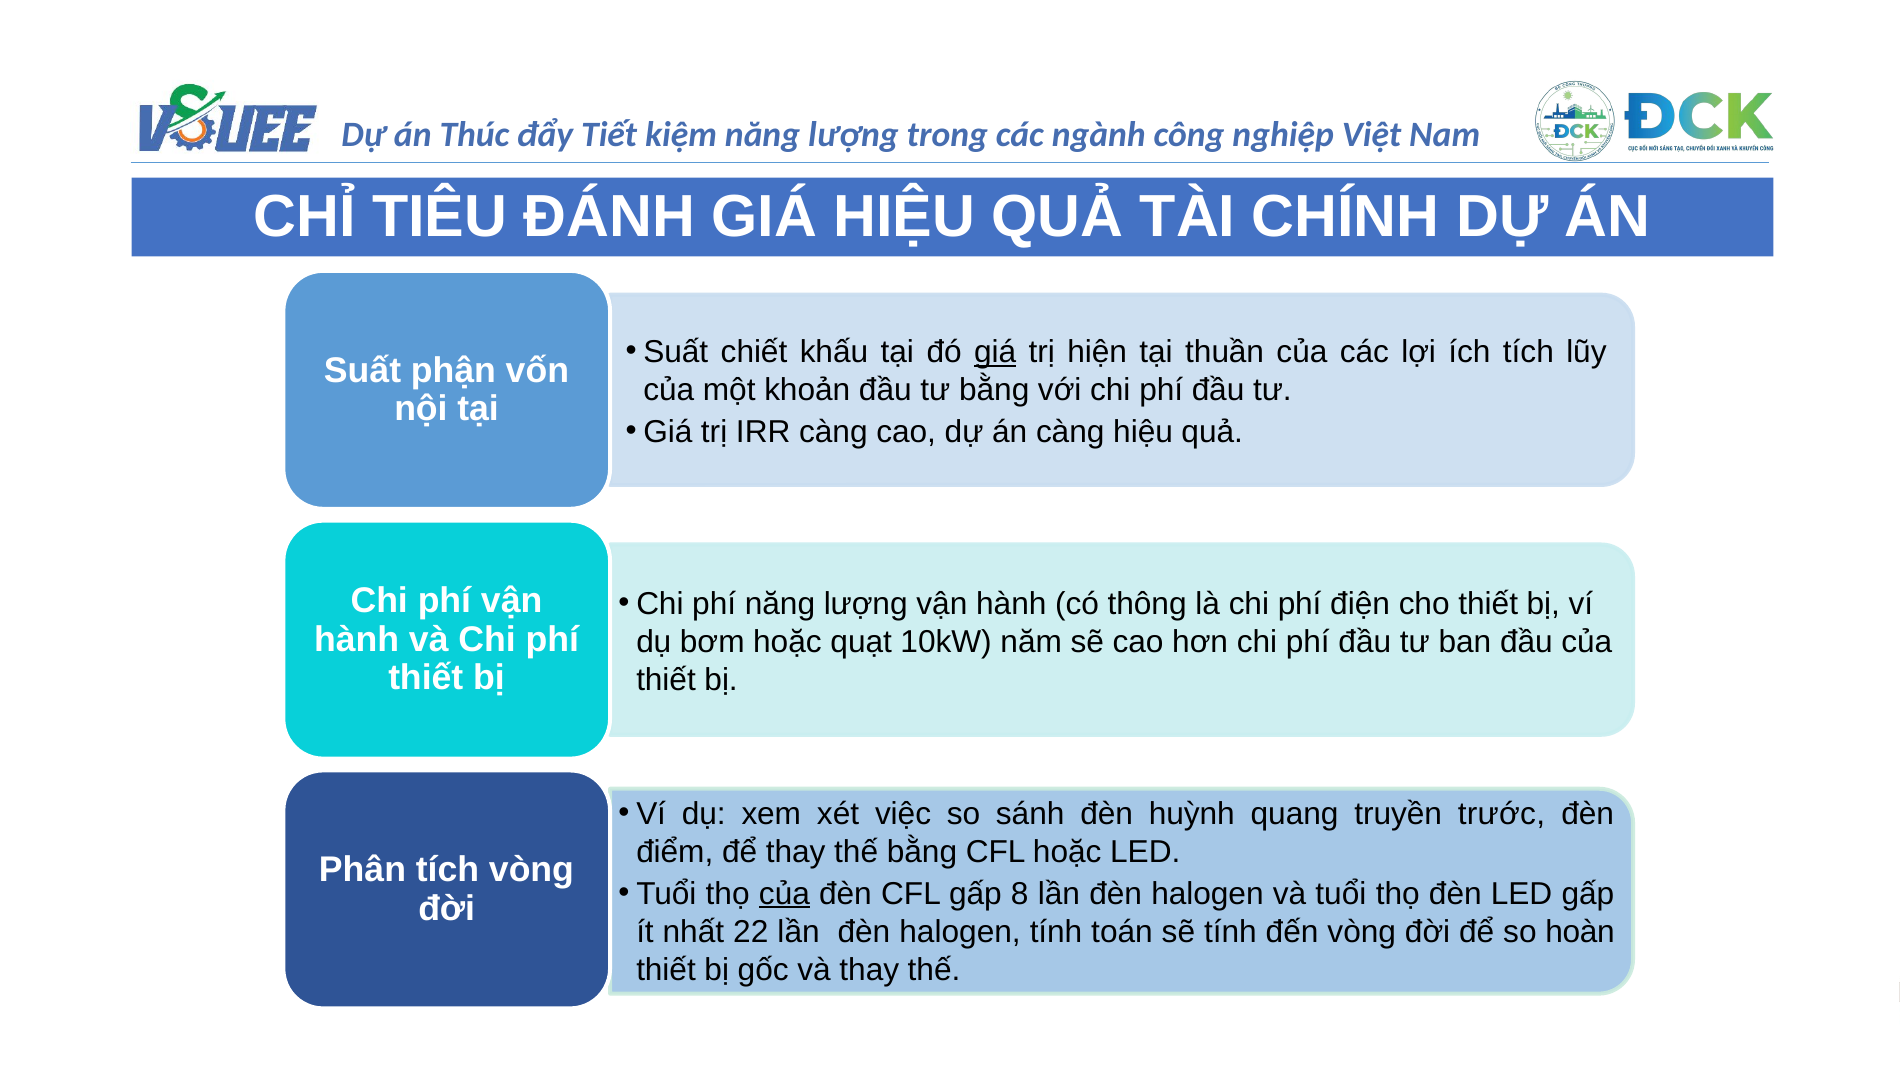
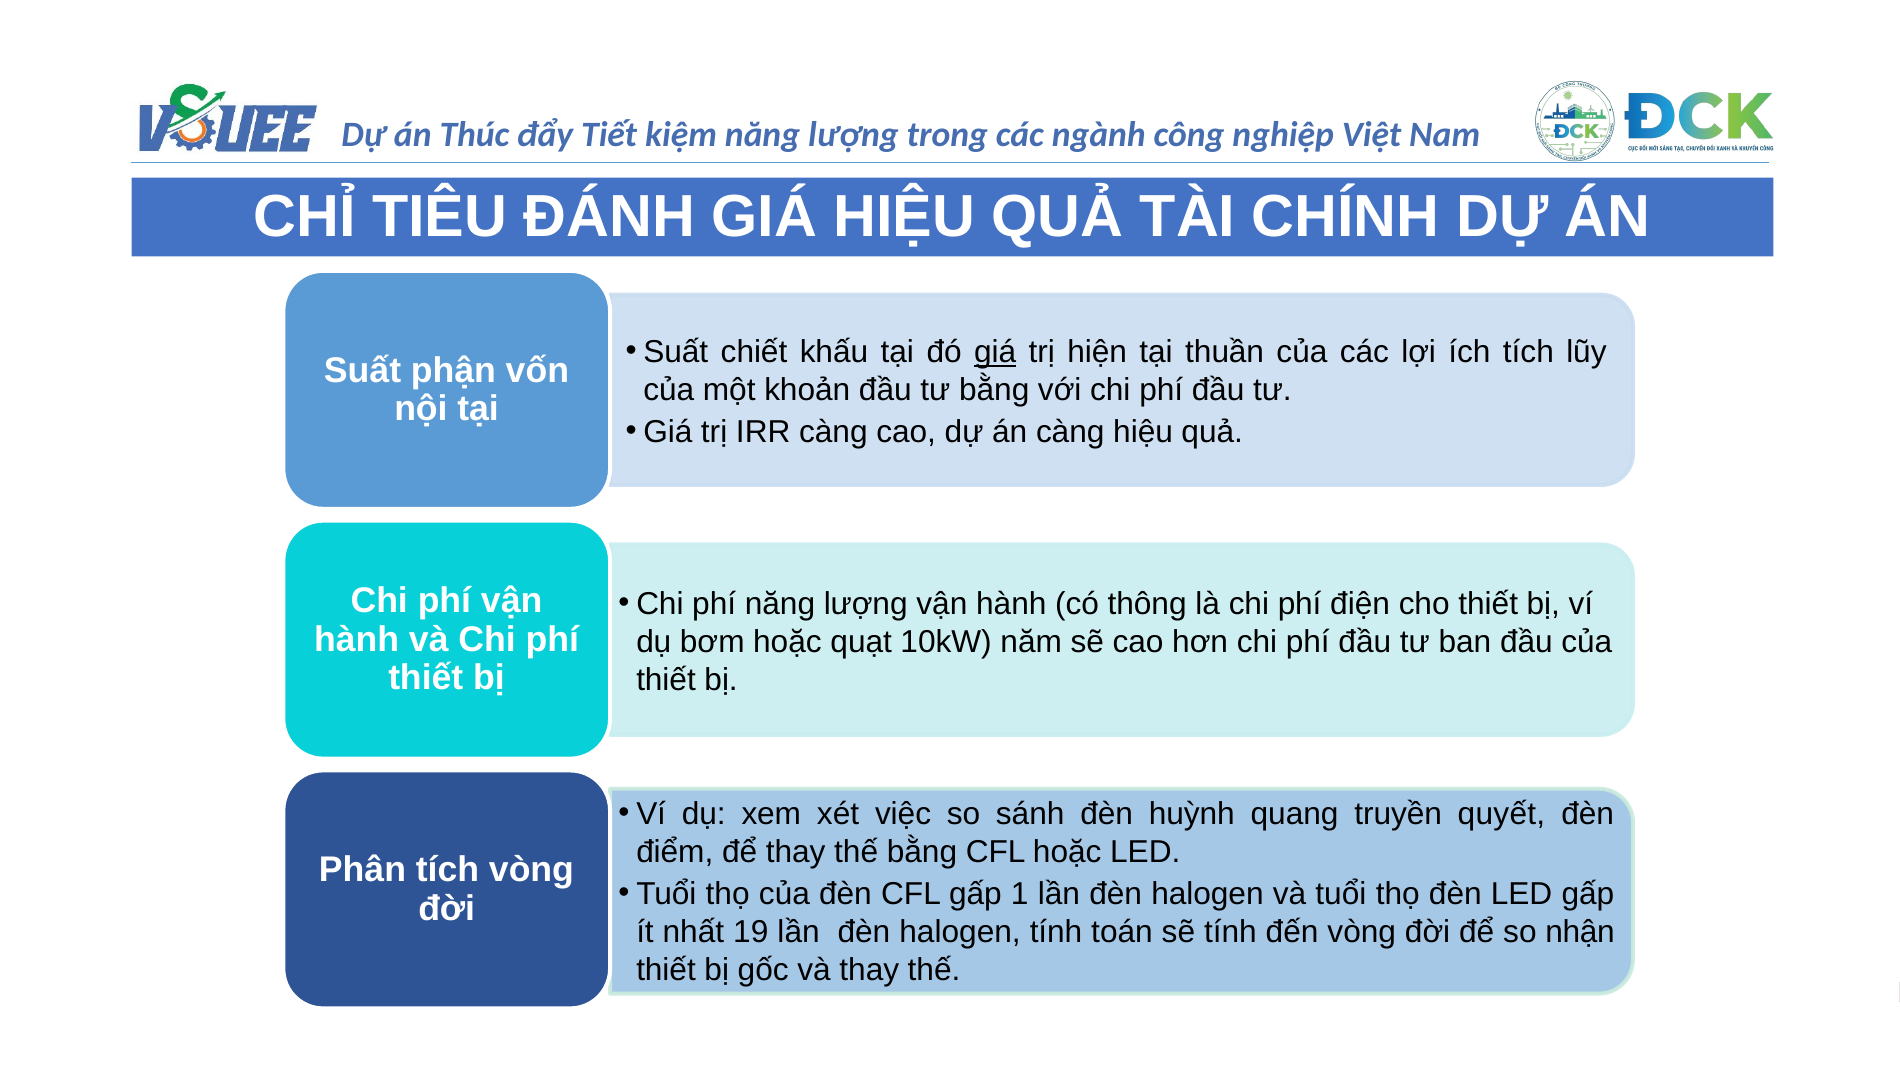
trước: trước -> quyết (1501, 813)
của underline: present -> none (784, 894)
8: 8 -> 1 (1020, 894)
22: 22 -> 19 (751, 932)
hoàn: hoàn -> nhận (1580, 932)
